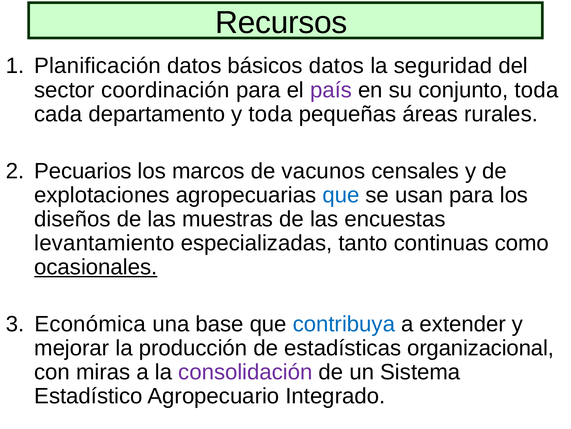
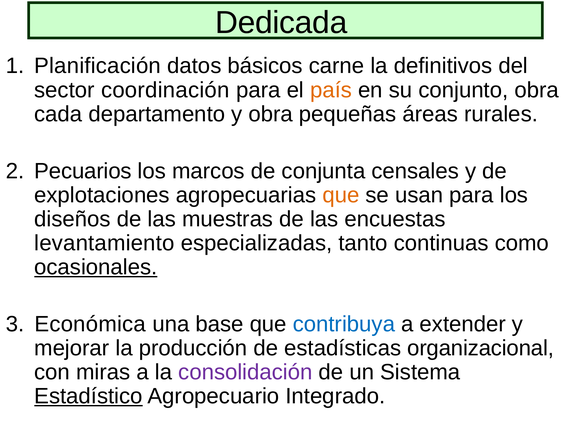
Recursos: Recursos -> Dedicada (281, 23)
básicos datos: datos -> carne (337, 66)
seguridad: seguridad -> definitivos (443, 66)
país colour: purple -> orange (331, 90)
conjunto toda: toda -> obra (537, 90)
y toda: toda -> obra (271, 114)
vacunos: vacunos -> conjunta (323, 171)
que colour: blue -> orange (341, 195)
Estadístico underline: none -> present (88, 395)
